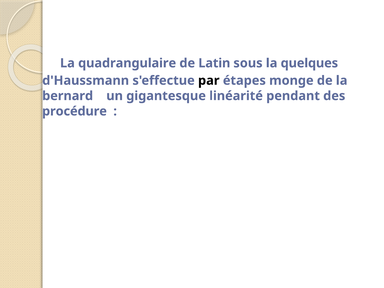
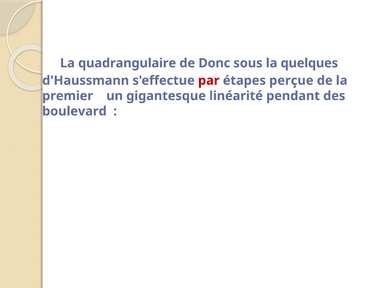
Latin: Latin -> Donc (214, 63)
par colour: black -> red (209, 81)
monge: monge -> perçue (291, 81)
bernard: bernard -> premier (68, 96)
procédure: procédure -> boulevard (74, 111)
